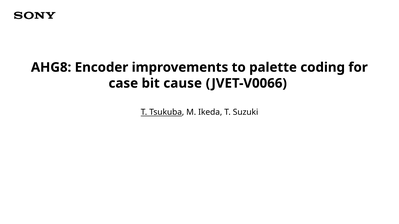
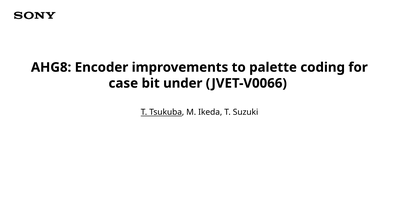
cause: cause -> under (183, 83)
